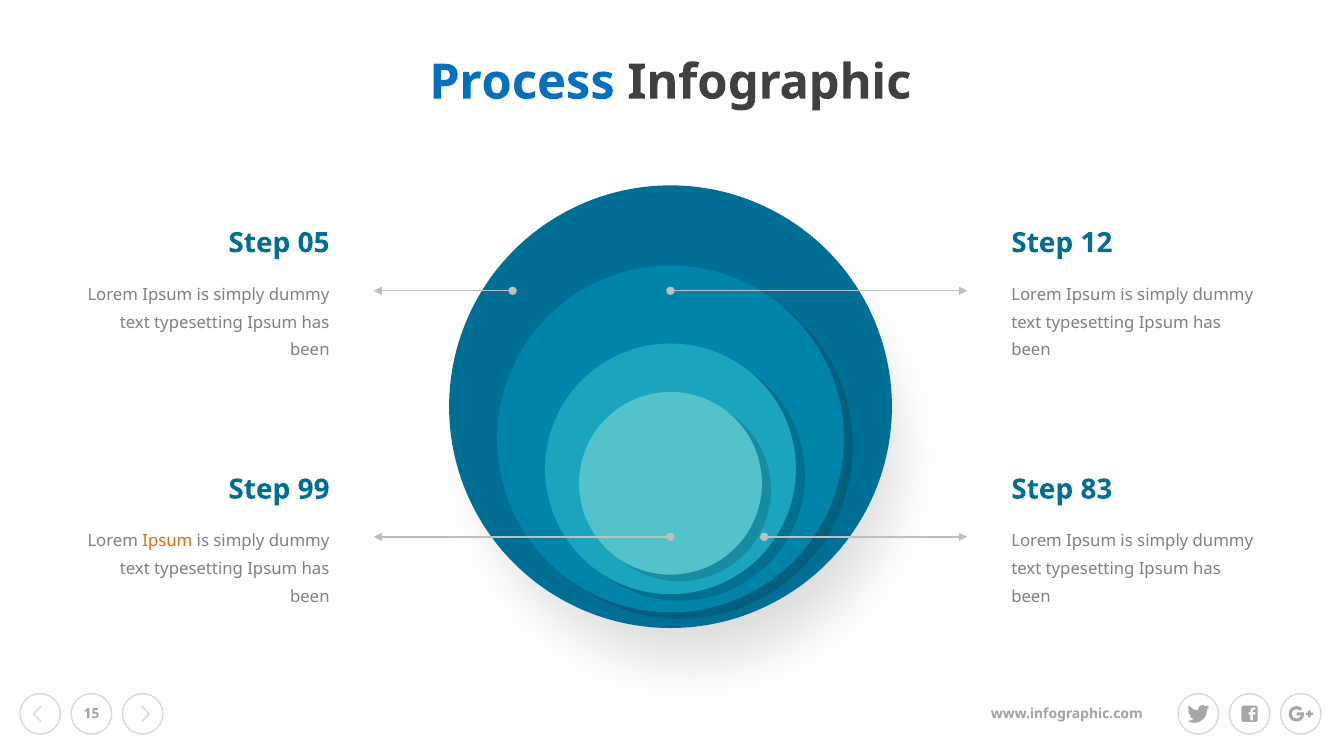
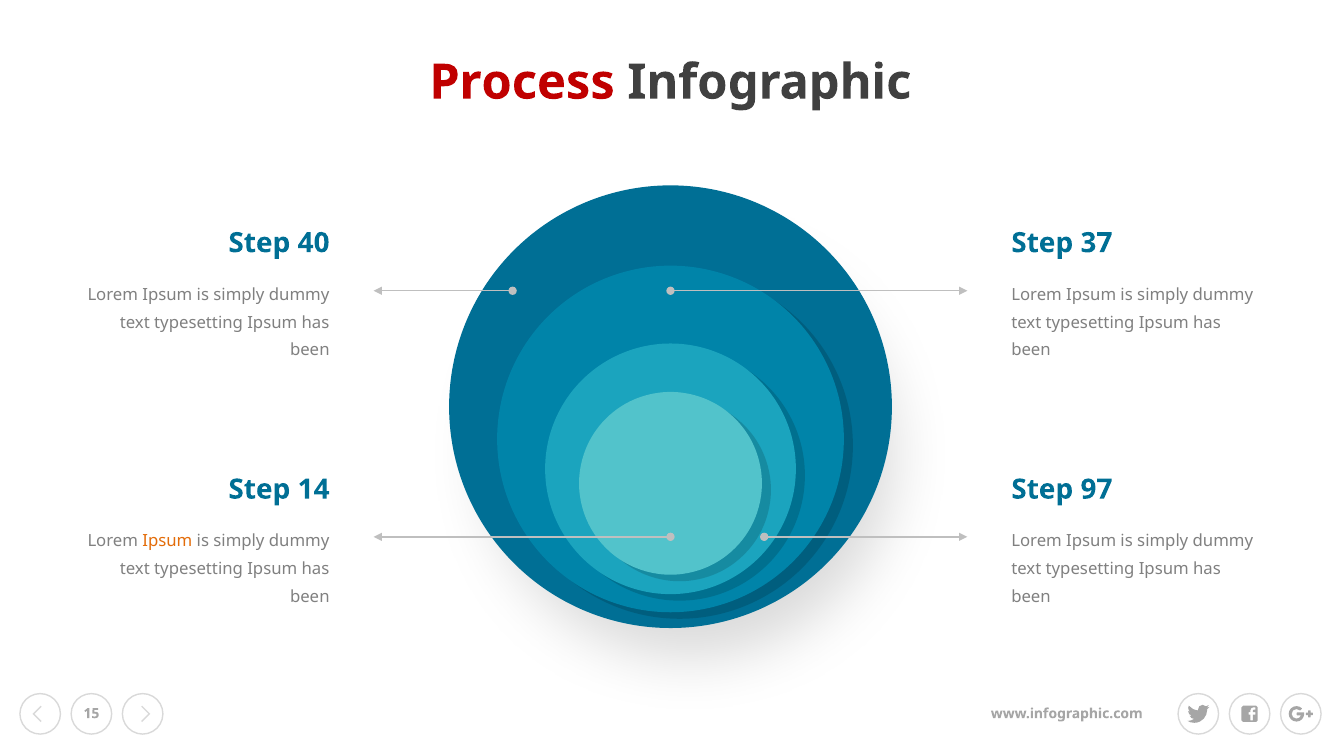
Process colour: blue -> red (522, 83)
05: 05 -> 40 (314, 243)
12: 12 -> 37 (1096, 243)
99: 99 -> 14 (314, 490)
83: 83 -> 97 (1096, 490)
